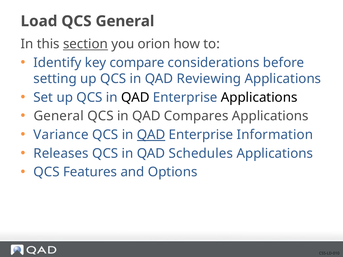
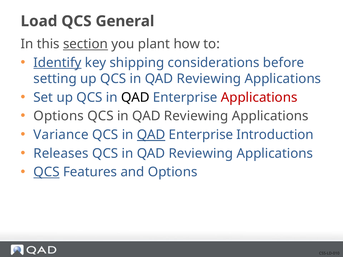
orion: orion -> plant (154, 44)
Identify underline: none -> present (57, 63)
compare: compare -> shipping (137, 63)
Applications colour: black -> red (259, 97)
General: General -> Options (59, 116)
Compares: Compares -> Reviewing (196, 116)
Information: Information -> Introduction (275, 135)
Schedules: Schedules -> Reviewing (201, 154)
QCS underline: none -> present (47, 172)
